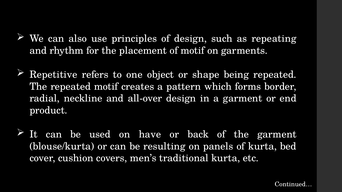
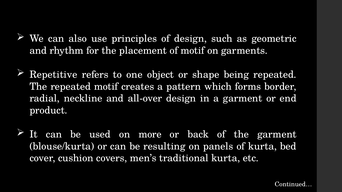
repeating: repeating -> geometric (274, 39)
have: have -> more (150, 135)
